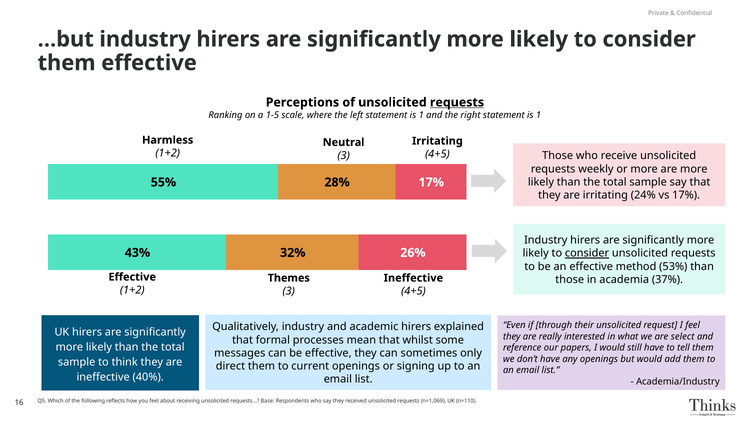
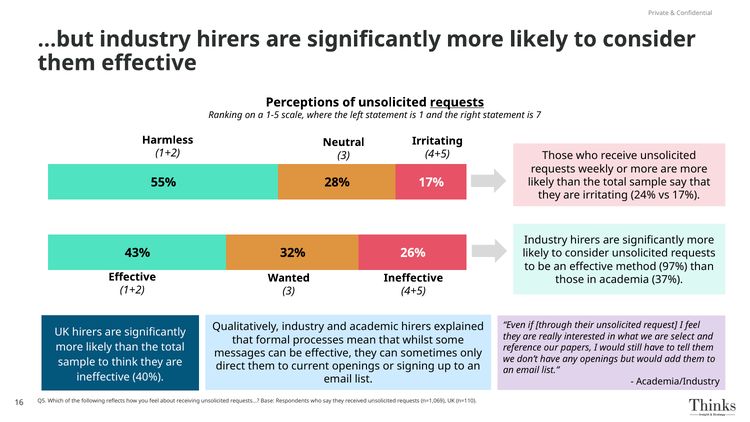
right statement is 1: 1 -> 7 (539, 115)
consider underline: present -> none (587, 253)
53%: 53% -> 97% (673, 266)
Themes: Themes -> Wanted (289, 278)
